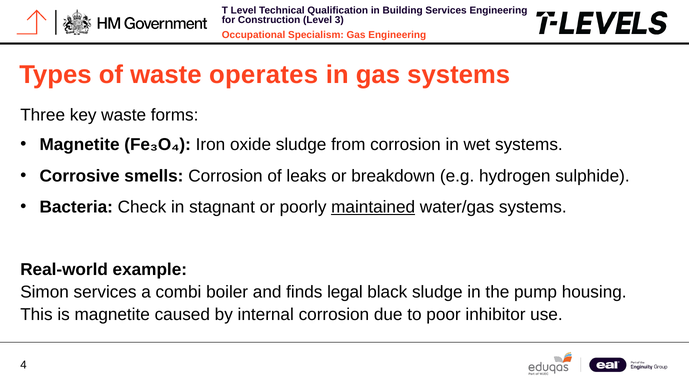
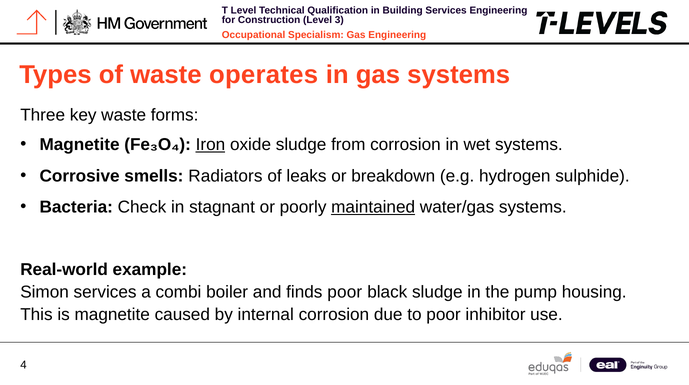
Iron underline: none -> present (210, 145)
smells Corrosion: Corrosion -> Radiators (225, 176)
finds legal: legal -> poor (345, 292)
